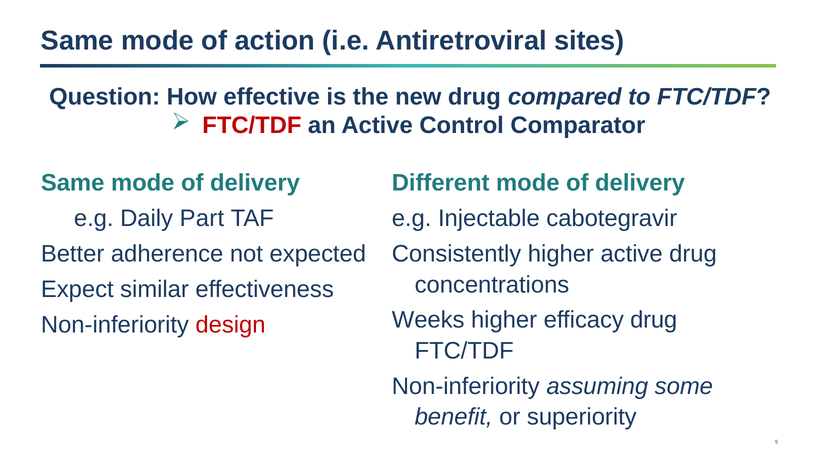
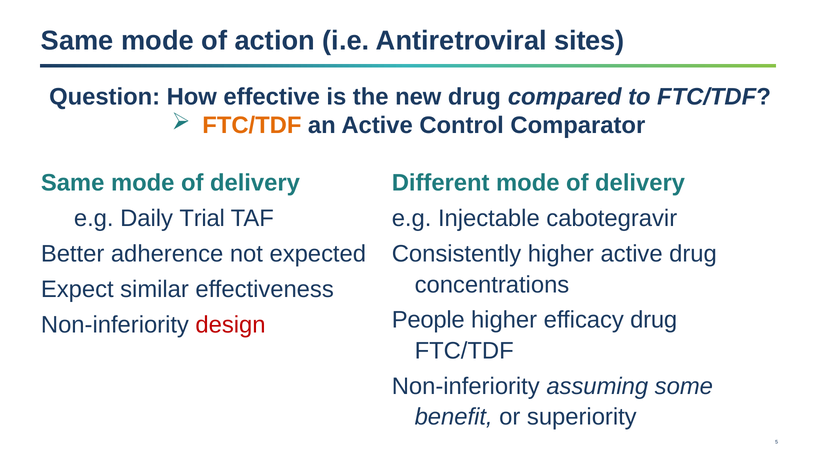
FTC/TDF colour: red -> orange (252, 125)
Part: Part -> Trial (202, 218)
Weeks: Weeks -> People (428, 320)
